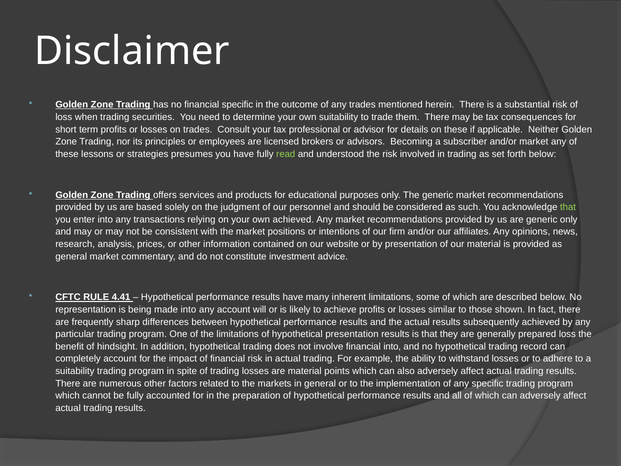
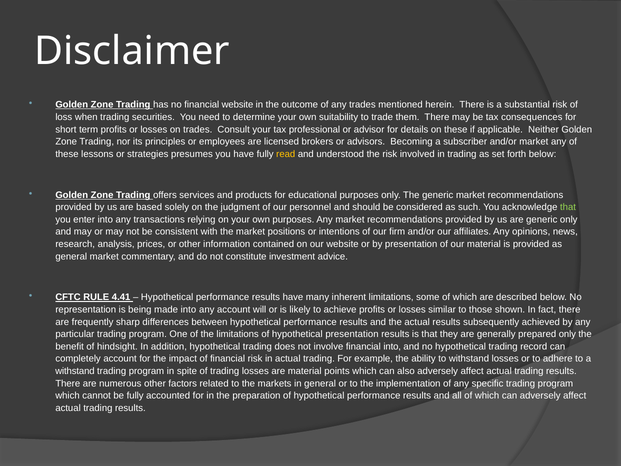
financial specific: specific -> website (237, 105)
read colour: light green -> yellow (286, 154)
own achieved: achieved -> purposes (293, 219)
prepared loss: loss -> only (567, 334)
suitability: suitability -> withstand (75, 371)
